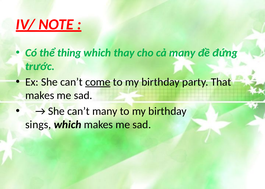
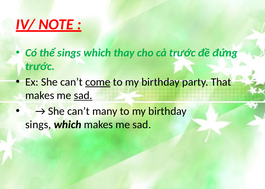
thể thing: thing -> sings (69, 53)
cả many: many -> trước (182, 53)
sad underline: none -> present (83, 96)
